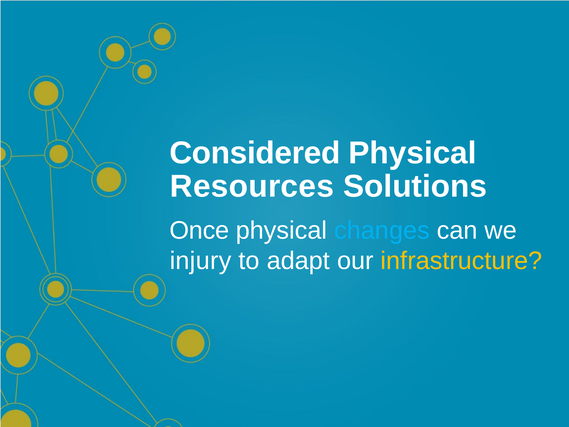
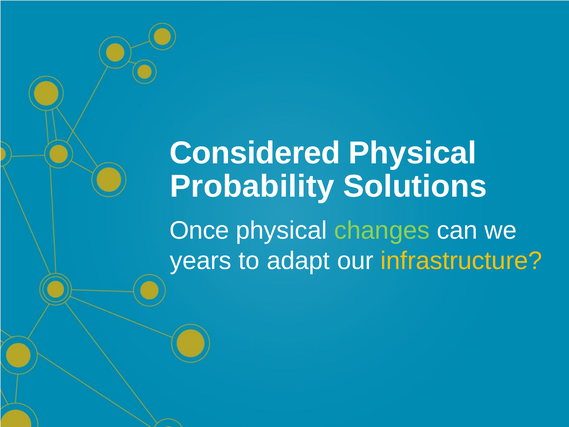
Resources: Resources -> Probability (252, 186)
changes colour: light blue -> light green (382, 230)
injury: injury -> years (201, 261)
